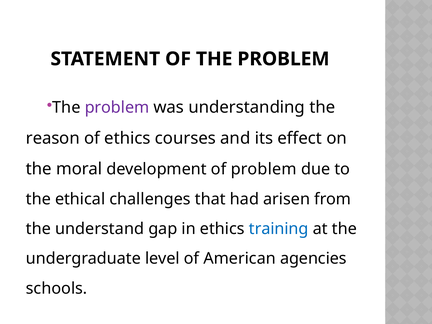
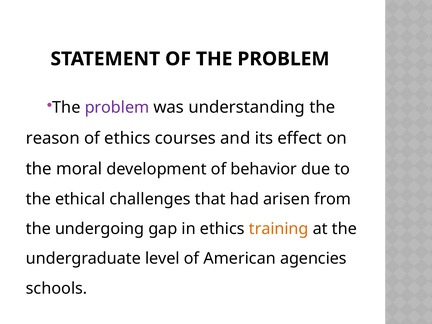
of problem: problem -> behavior (264, 169)
understand: understand -> undergoing (100, 229)
training colour: blue -> orange (279, 229)
